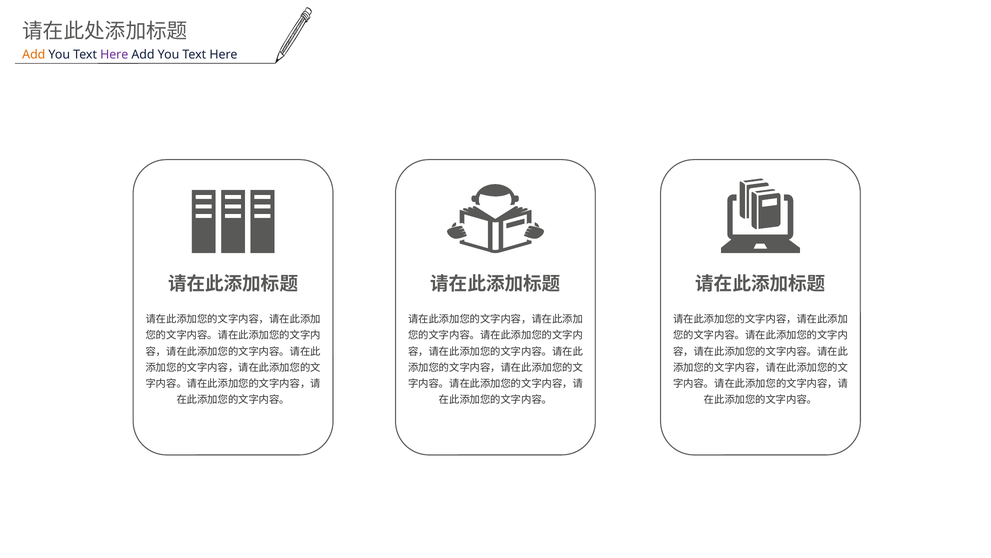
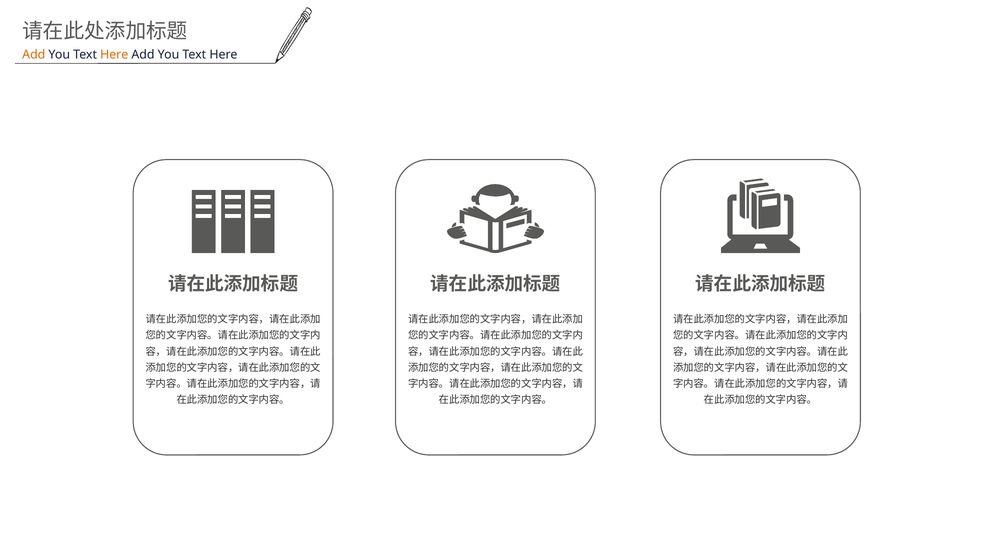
Here colour: purple -> orange (114, 55)
